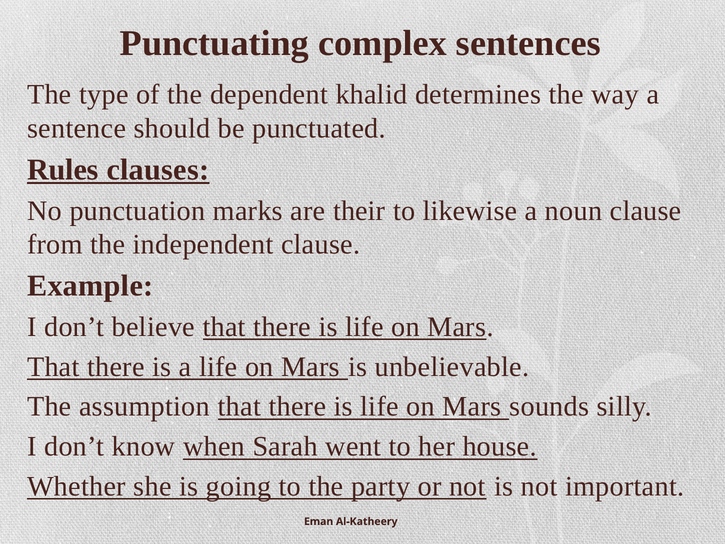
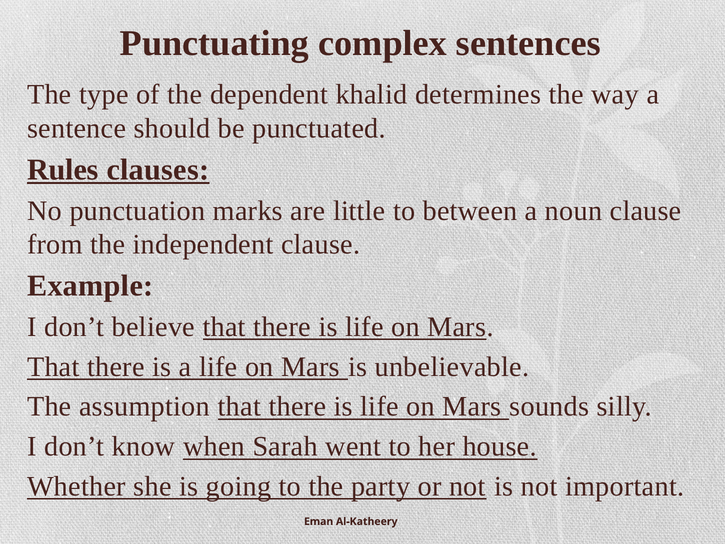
their: their -> little (359, 211)
likewise: likewise -> between (470, 211)
